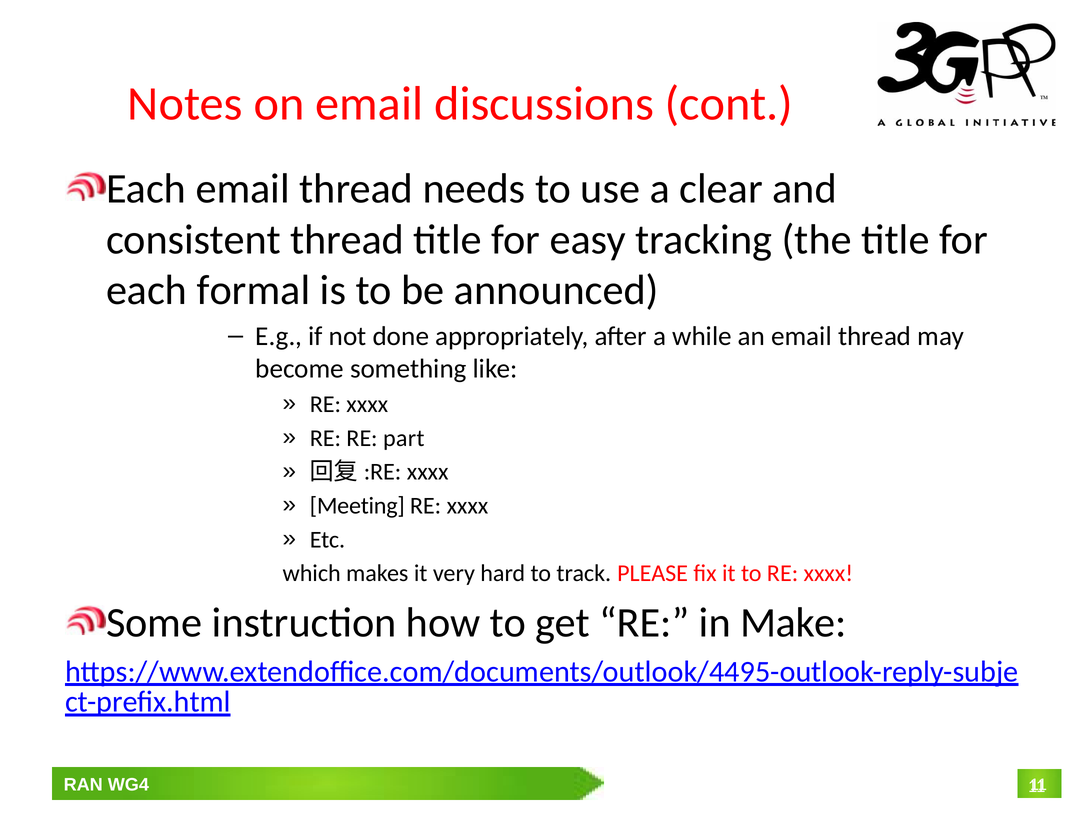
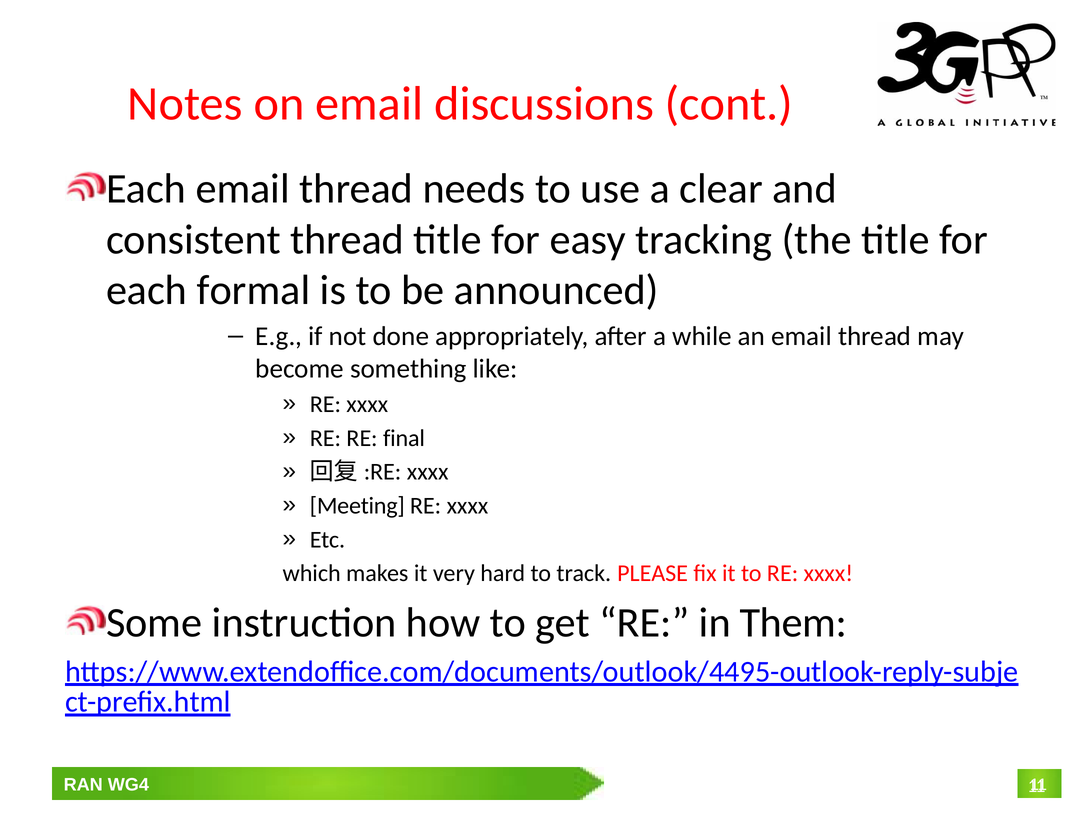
part: part -> final (404, 438)
Make: Make -> Them (793, 623)
